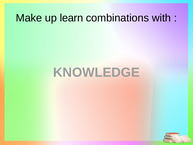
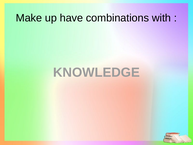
learn: learn -> have (71, 18)
